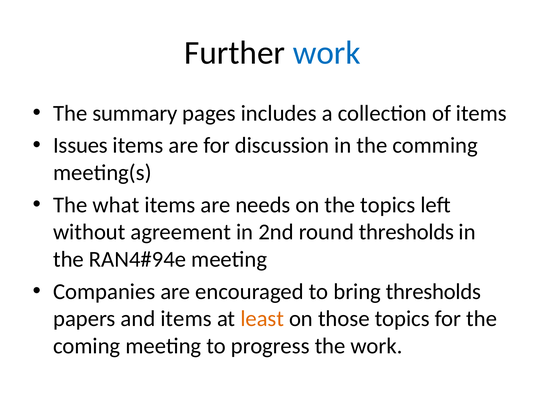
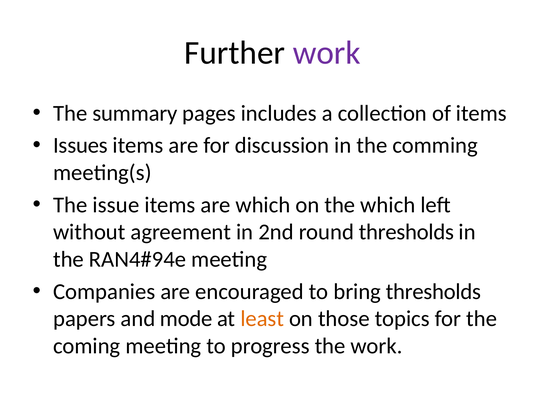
work colour: blue -> purple (327, 53)
what: what -> issue (116, 205)
are needs: needs -> which (263, 205)
the topics: topics -> which (388, 205)
and items: items -> mode (186, 319)
